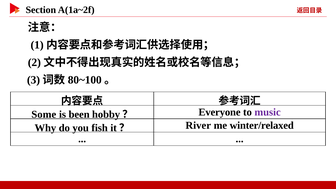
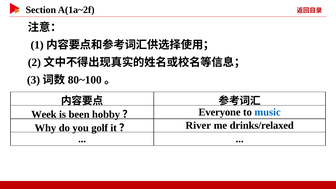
Some: Some -> Week (44, 114)
music colour: purple -> blue (268, 112)
fish: fish -> golf (100, 128)
winter/relaxed: winter/relaxed -> drinks/relaxed (262, 126)
